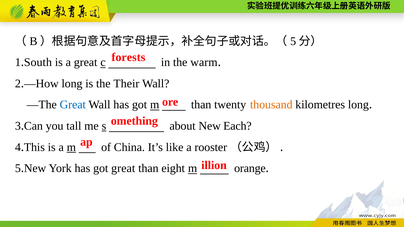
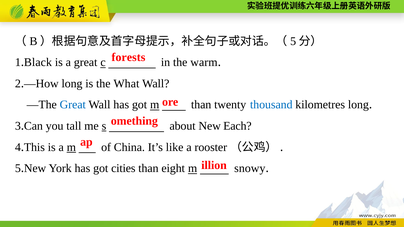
South: South -> Black (38, 62)
Their: Their -> What (126, 84)
thousand colour: orange -> blue (271, 105)
got great: great -> cities (123, 169)
orange: orange -> snowy (250, 169)
